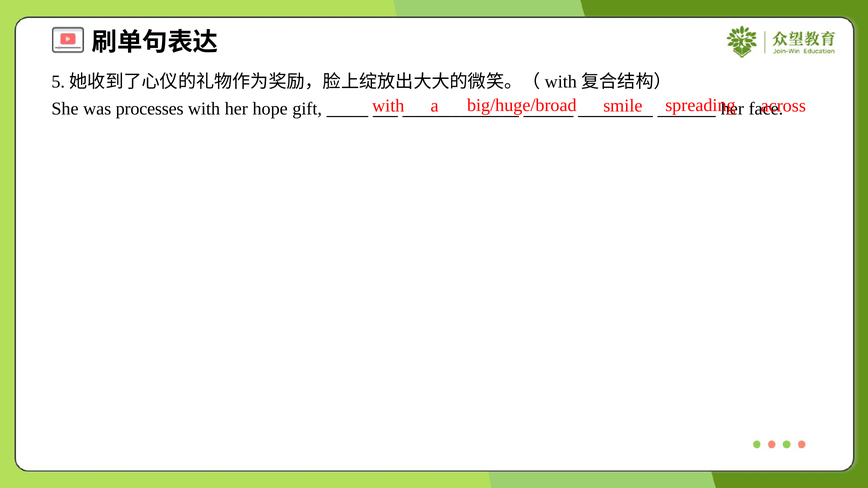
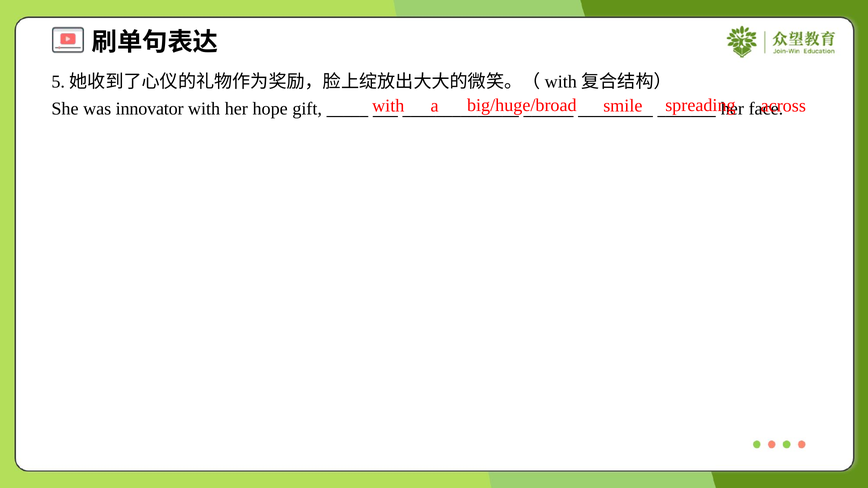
processes: processes -> innovator (150, 109)
